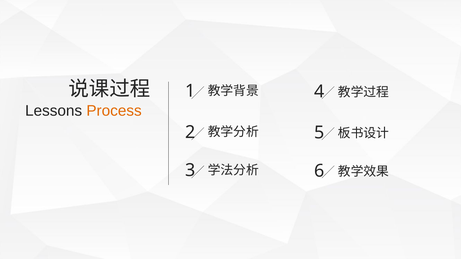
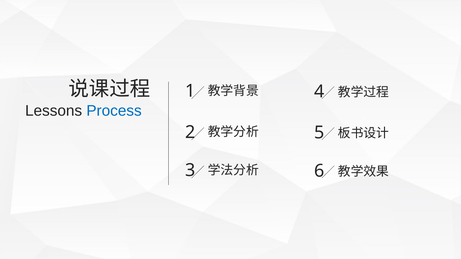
Process colour: orange -> blue (114, 111)
